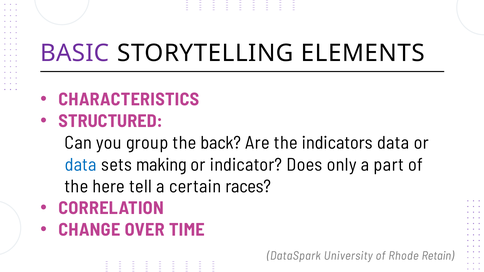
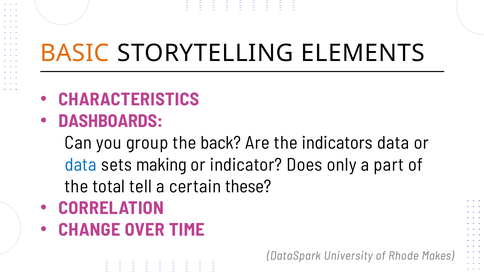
BASIC colour: purple -> orange (75, 53)
STRUCTURED: STRUCTURED -> DASHBOARDS (111, 121)
here: here -> total (109, 187)
races: races -> these (248, 187)
Retain: Retain -> Makes (438, 256)
